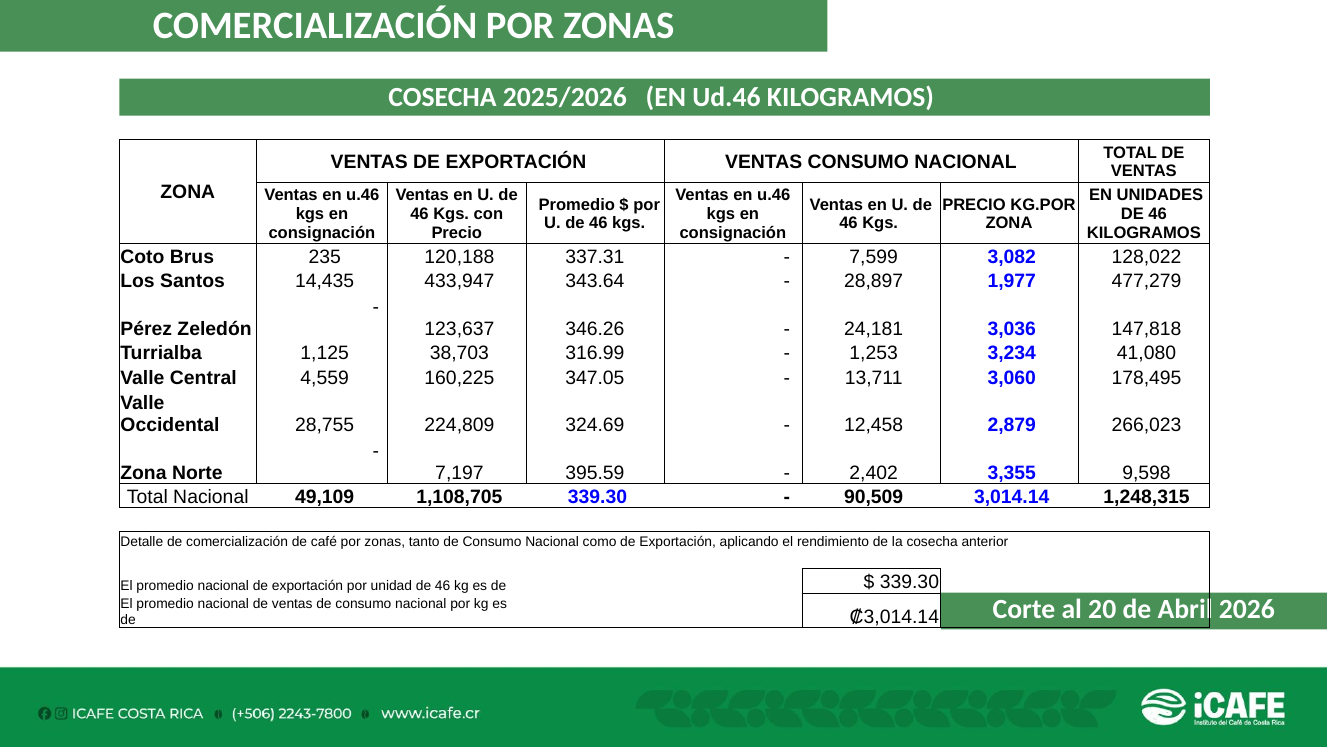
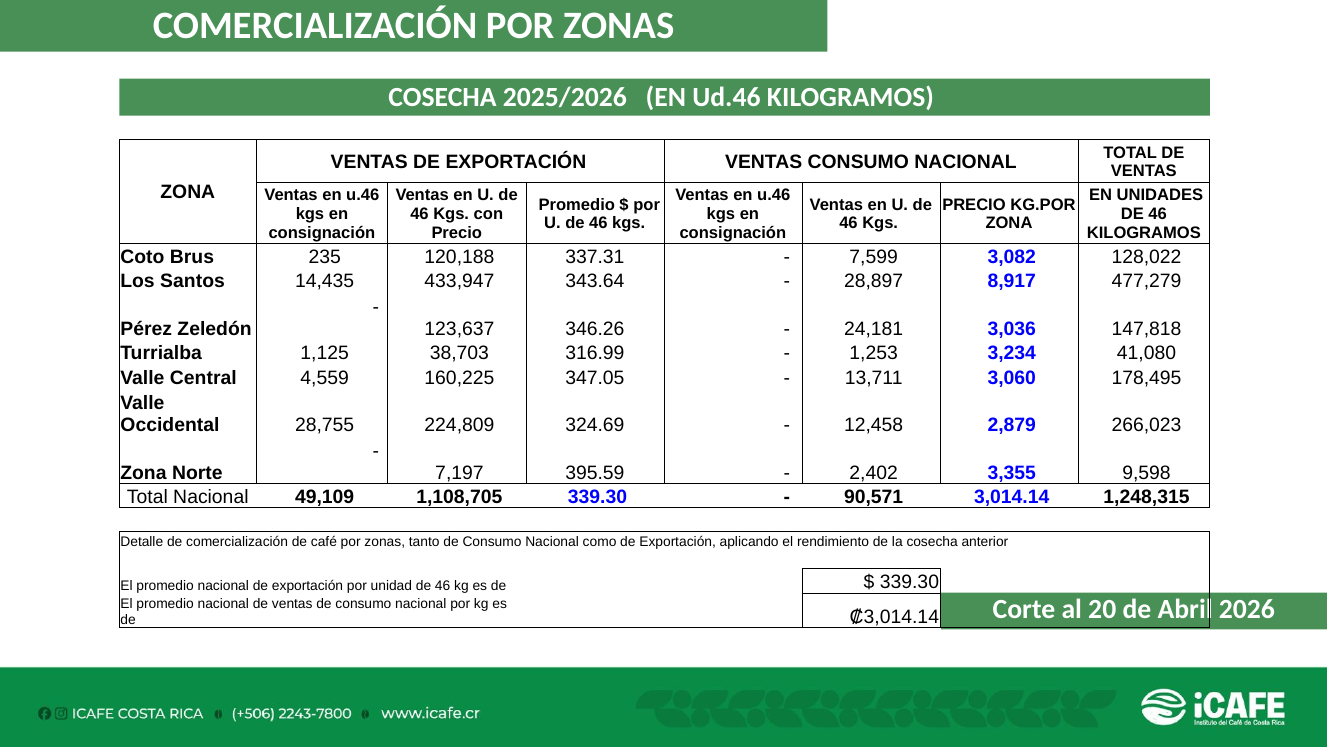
1,977: 1,977 -> 8,917 (1012, 281)
90,509: 90,509 -> 90,571 (874, 497)
